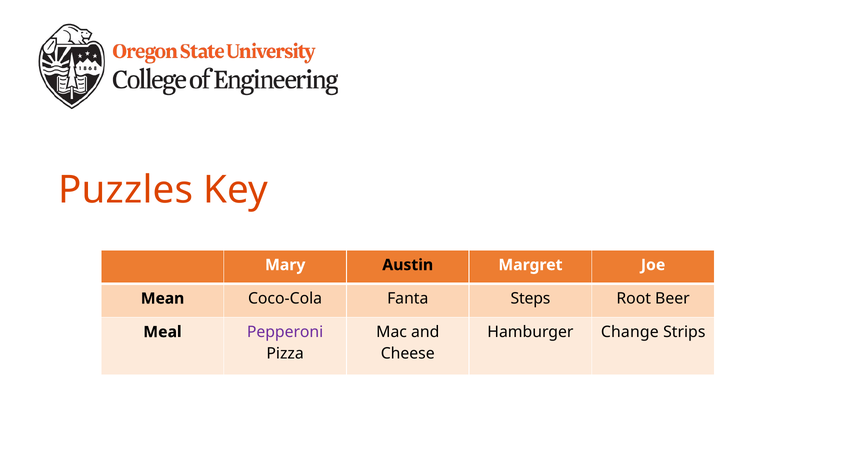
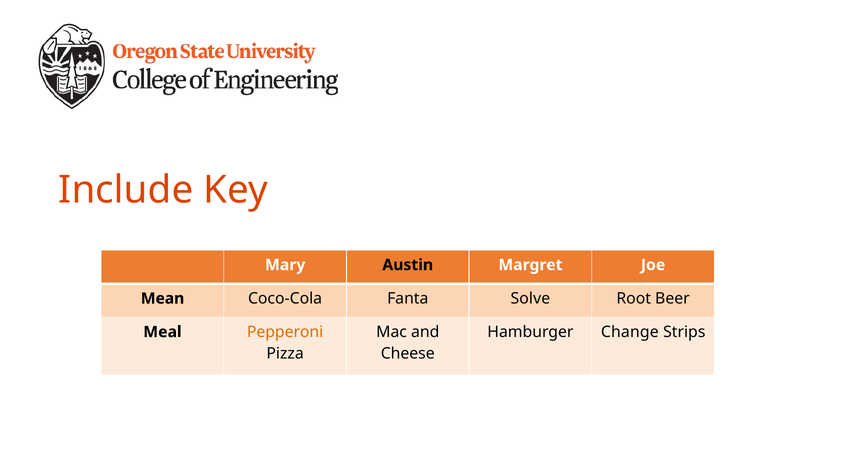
Puzzles: Puzzles -> Include (126, 190)
Steps: Steps -> Solve (530, 298)
Pepperoni colour: purple -> orange (285, 332)
